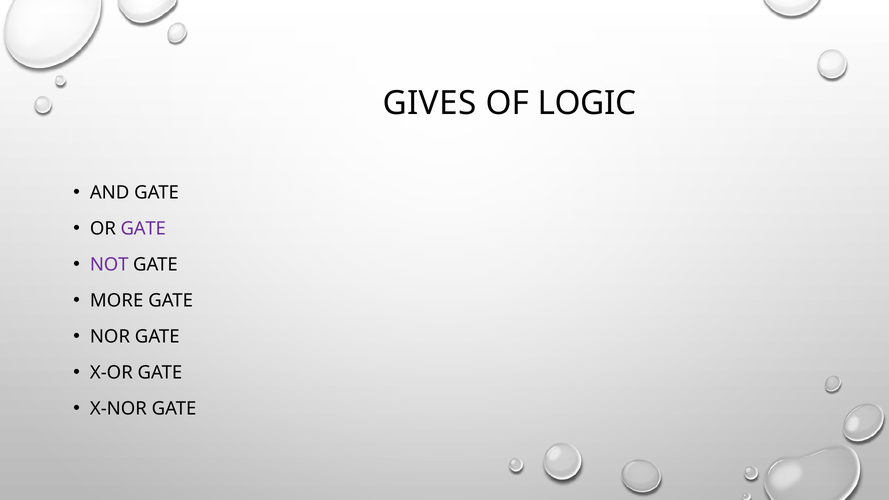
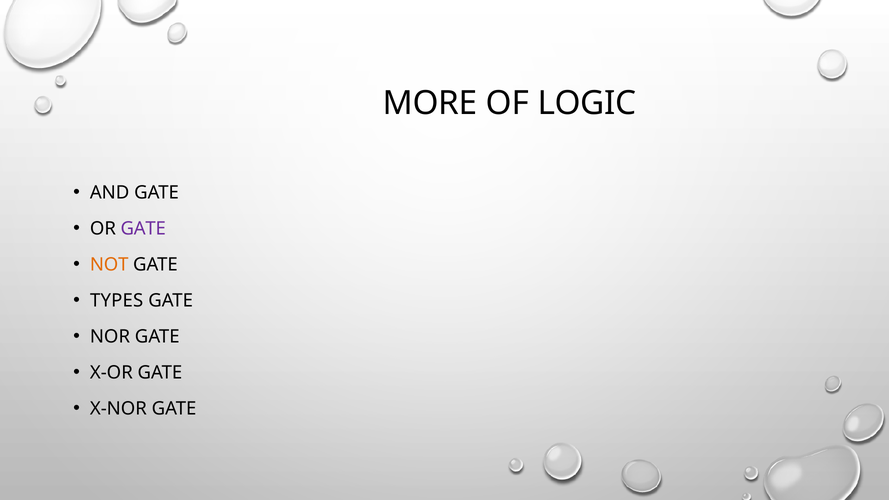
GIVES: GIVES -> MORE (430, 103)
NOT colour: purple -> orange (109, 265)
MORE: MORE -> TYPES (117, 301)
